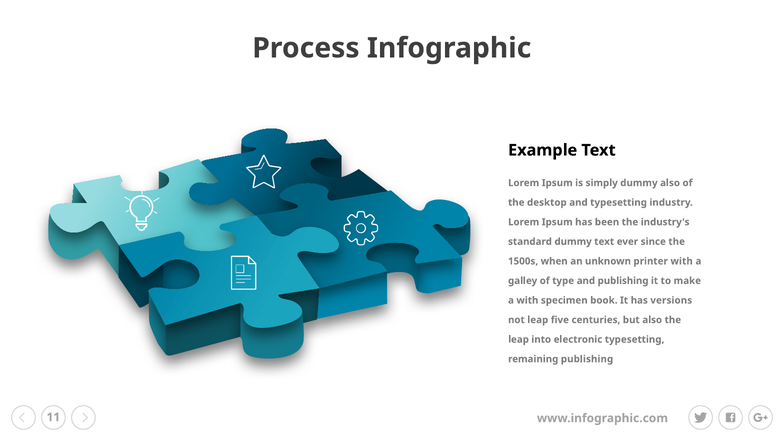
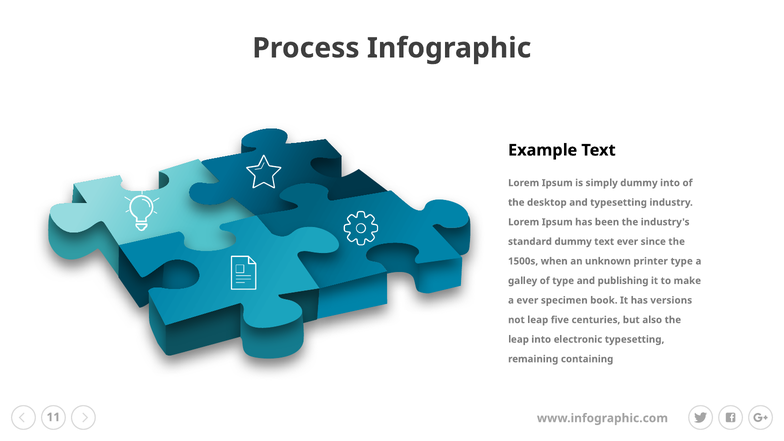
dummy also: also -> into (670, 183)
printer with: with -> type (682, 261)
a with: with -> ever (527, 300)
remaining publishing: publishing -> containing (587, 359)
